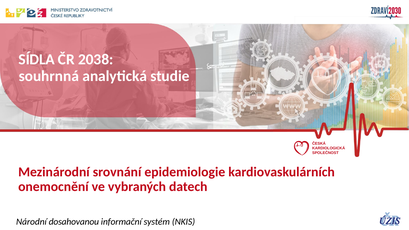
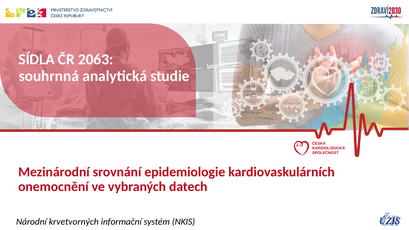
2038: 2038 -> 2063 (96, 60)
dosahovanou: dosahovanou -> krvetvorných (74, 222)
